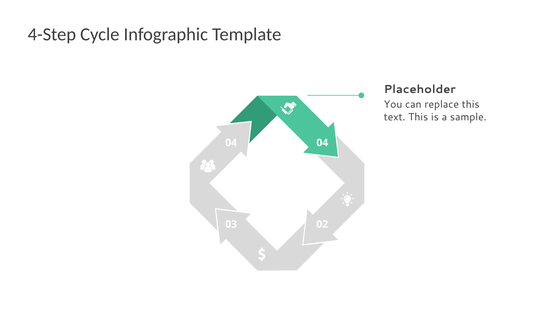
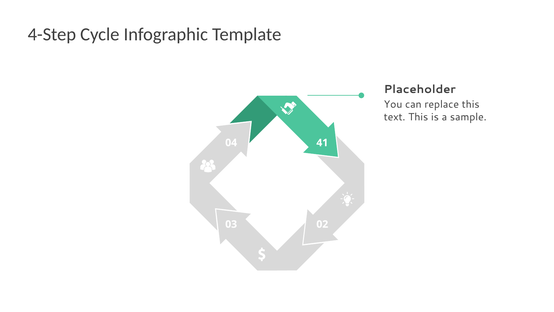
04 04: 04 -> 41 (322, 143)
